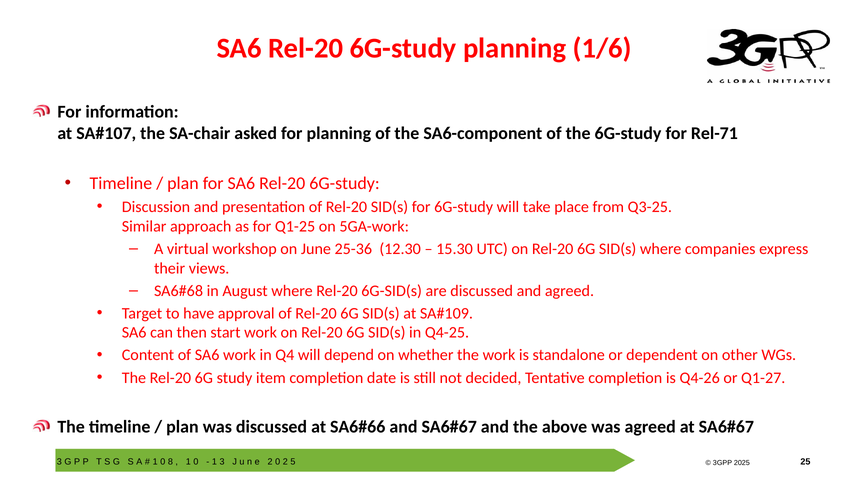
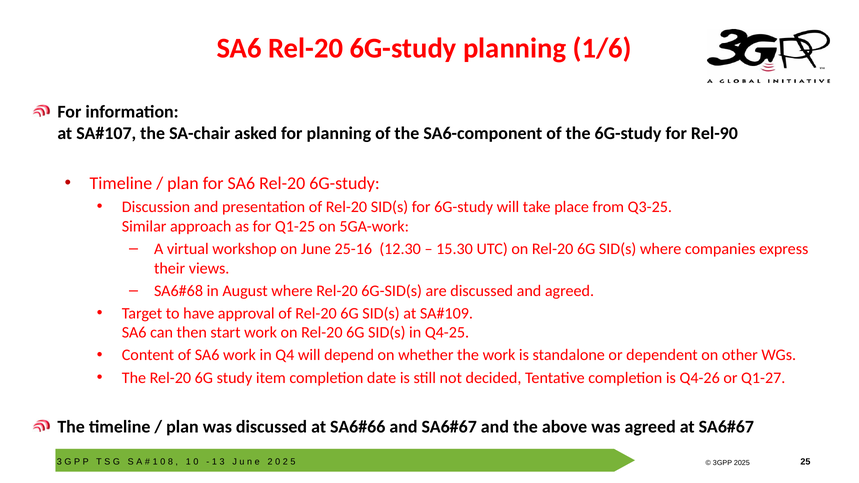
Rel-71: Rel-71 -> Rel-90 (714, 133)
25-36: 25-36 -> 25-16 (353, 249)
